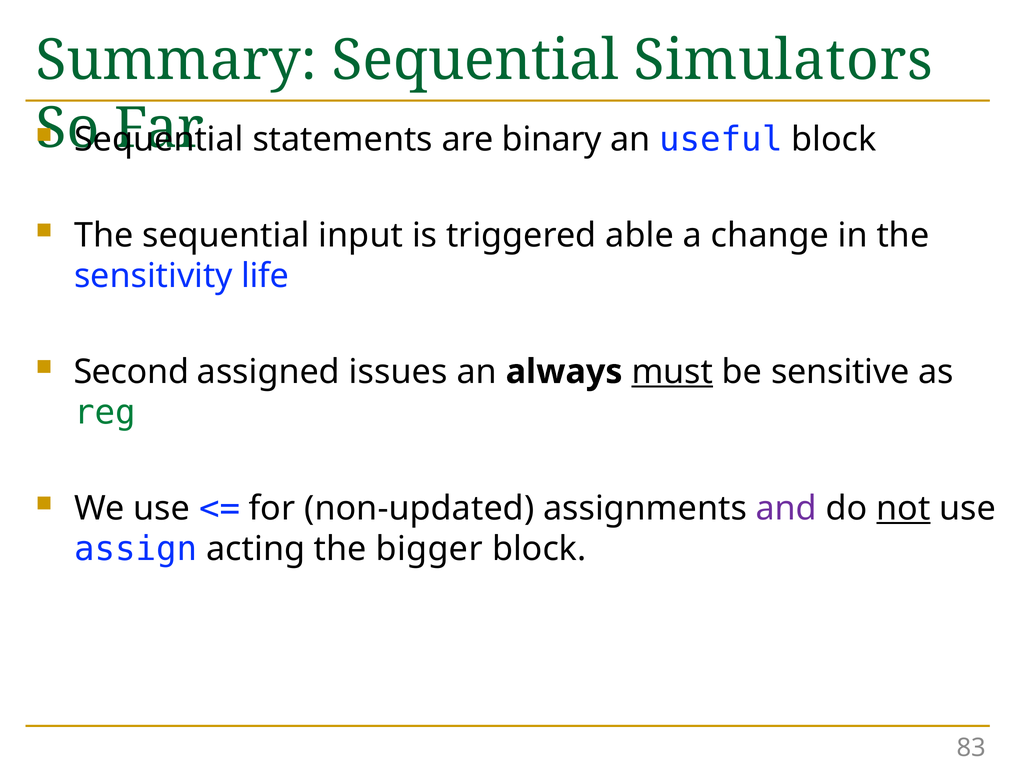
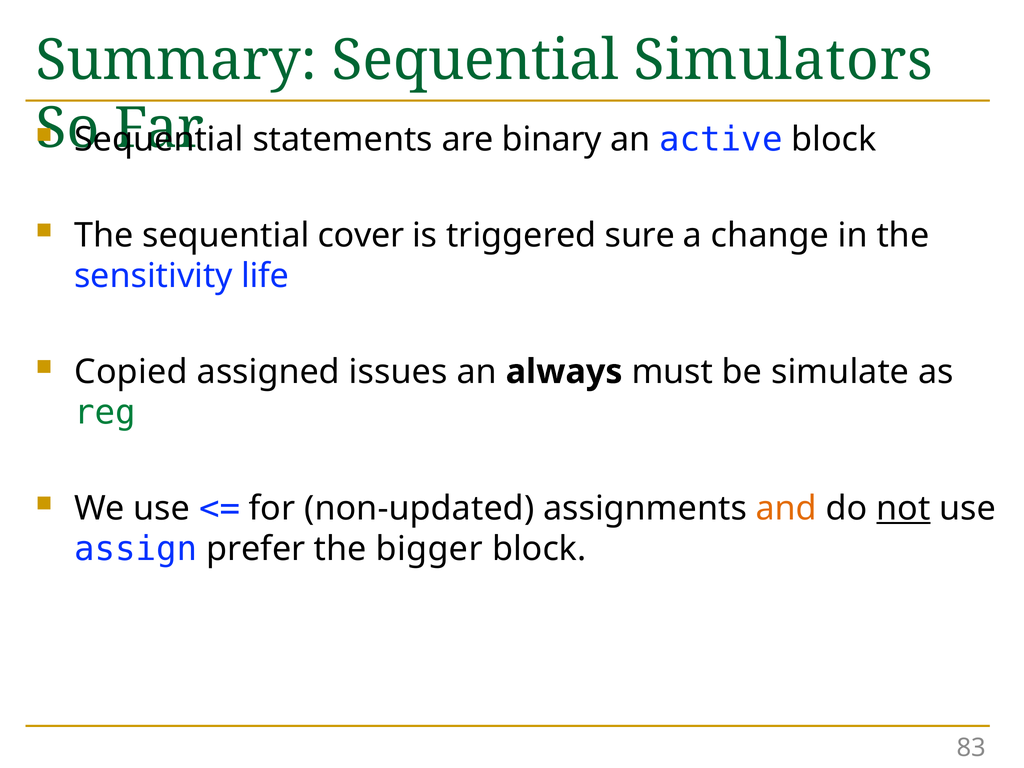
useful: useful -> active (721, 140)
input: input -> cover (361, 235)
able: able -> sure (640, 235)
Second: Second -> Copied (131, 372)
must underline: present -> none (672, 372)
sensitive: sensitive -> simulate (840, 372)
and colour: purple -> orange (786, 508)
acting: acting -> prefer (256, 549)
